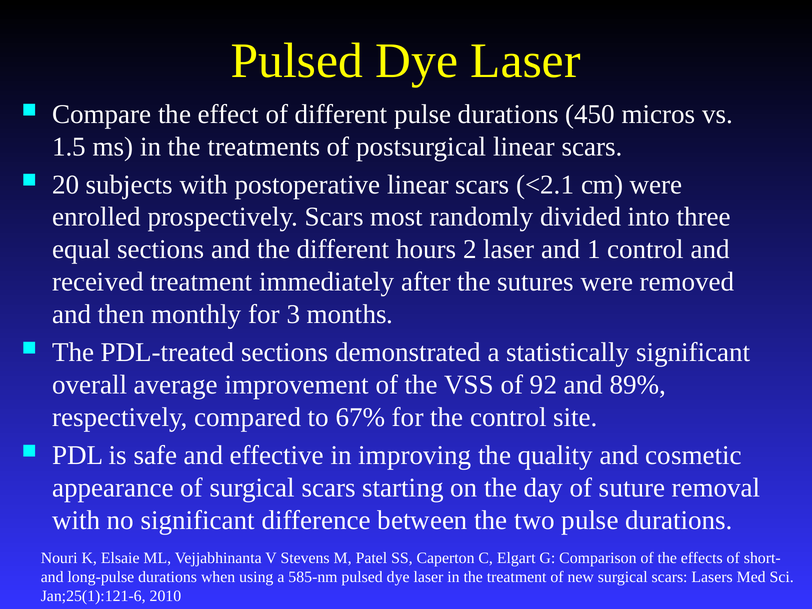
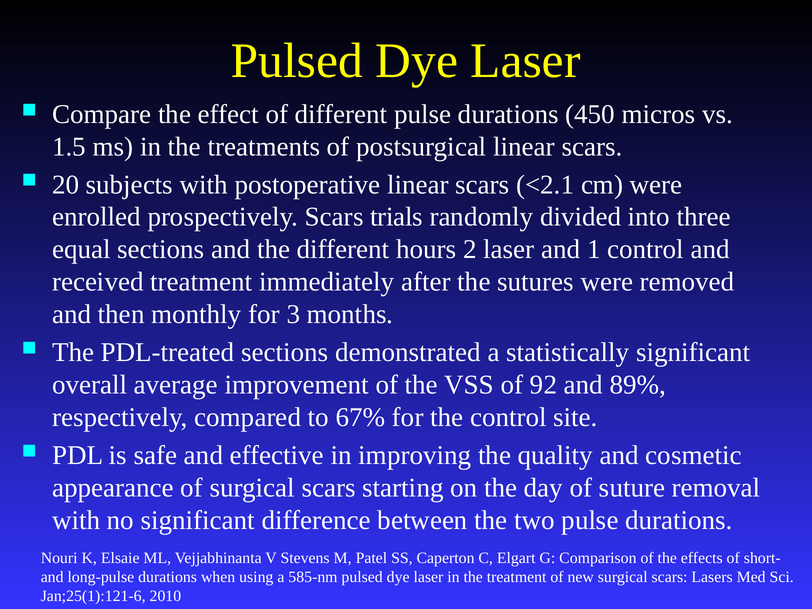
most: most -> trials (397, 217)
